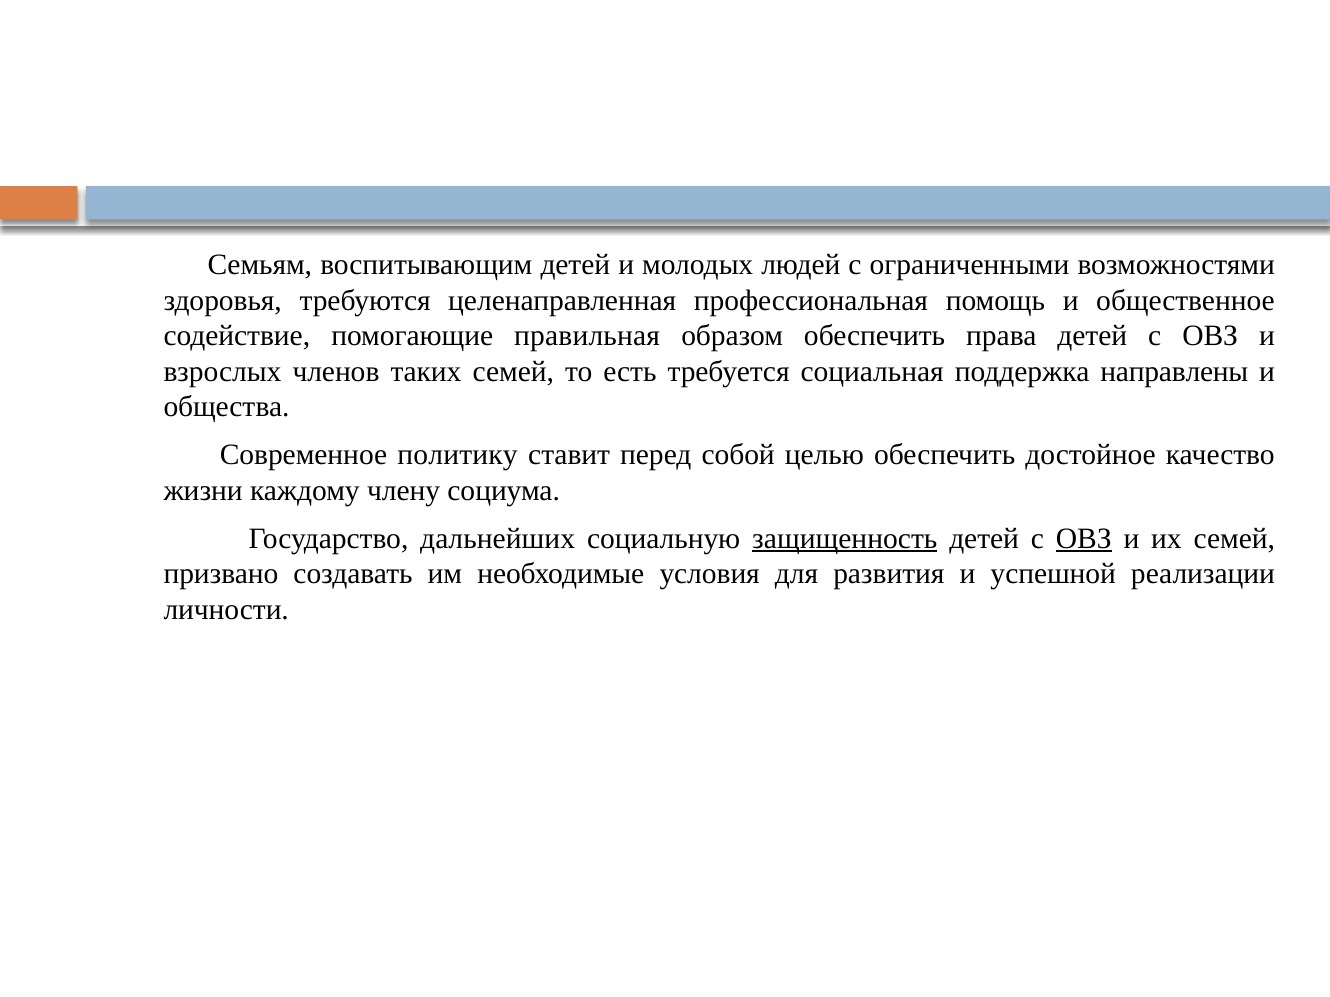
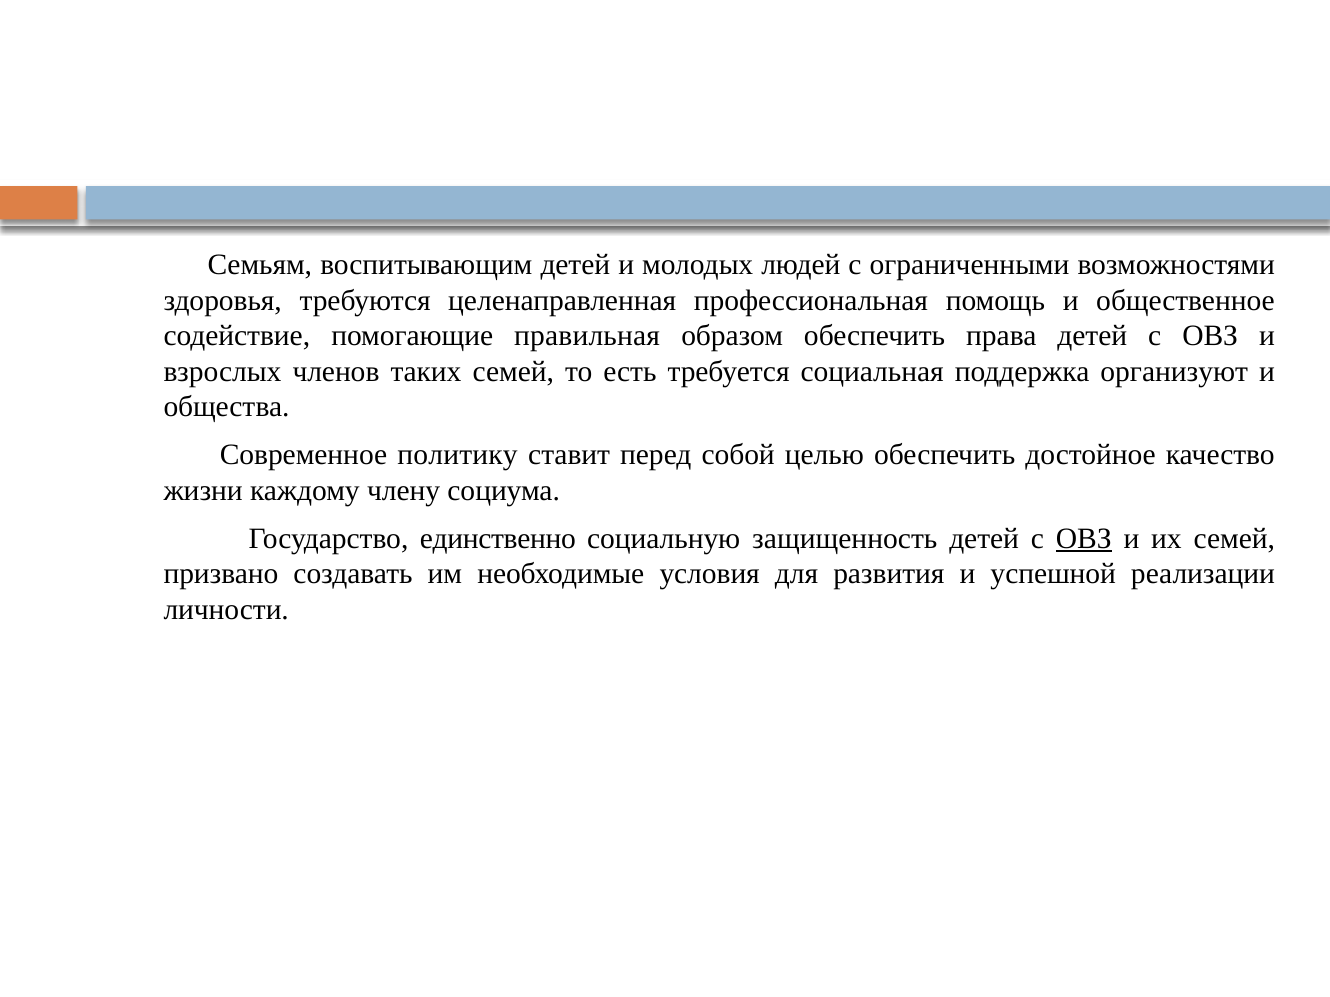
направлены: направлены -> организуют (1174, 371)
дальнейших: дальнейших -> единственно (498, 539)
защищенность underline: present -> none (845, 539)
